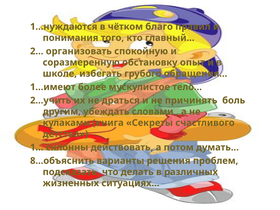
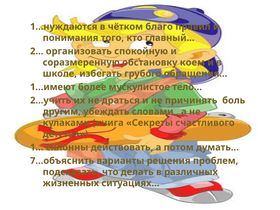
опыт: опыт -> коем (192, 62)
8…объяснить: 8…объяснить -> 7…объяснить (62, 161)
